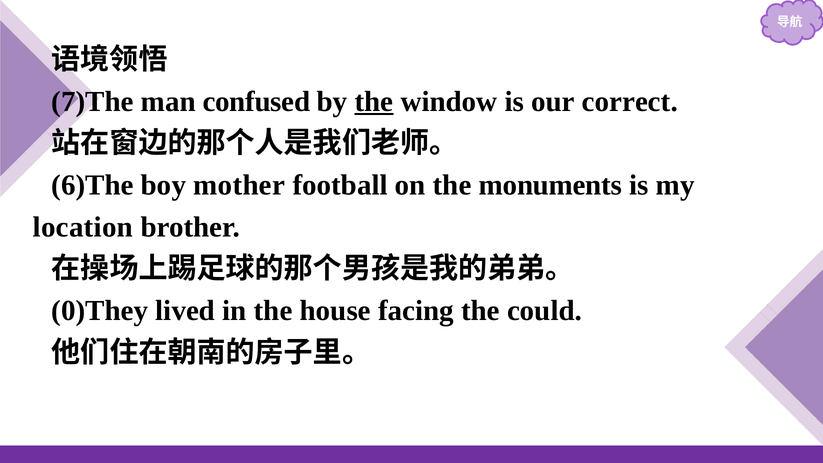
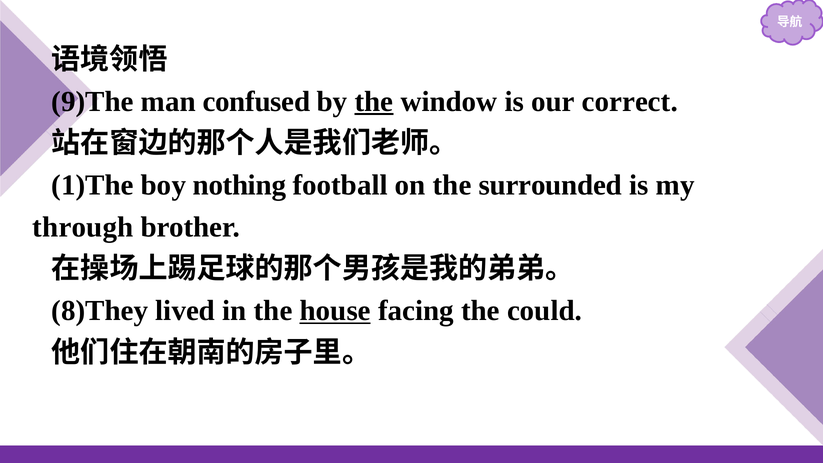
7)The: 7)The -> 9)The (92, 102)
6)The: 6)The -> 1)The (92, 185)
mother: mother -> nothing (239, 185)
monuments: monuments -> surrounded (550, 185)
location: location -> through (83, 227)
0)They: 0)They -> 8)They (100, 311)
house underline: none -> present (335, 311)
